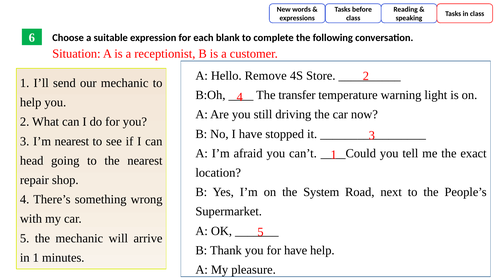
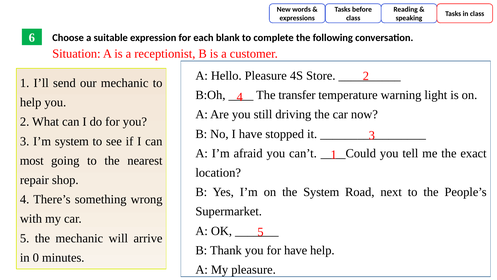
Hello Remove: Remove -> Pleasure (266, 76)
I’m nearest: nearest -> system (72, 141)
head: head -> most (32, 160)
in 1: 1 -> 0 (36, 257)
